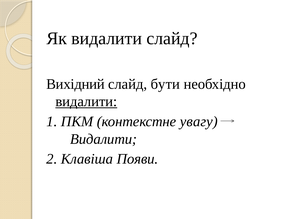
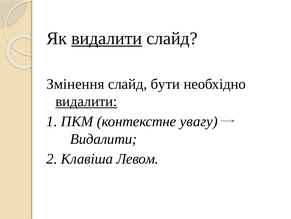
видалити underline: none -> present (107, 38)
Вихідний: Вихідний -> Змінення (75, 84)
Появи: Появи -> Левом (137, 158)
